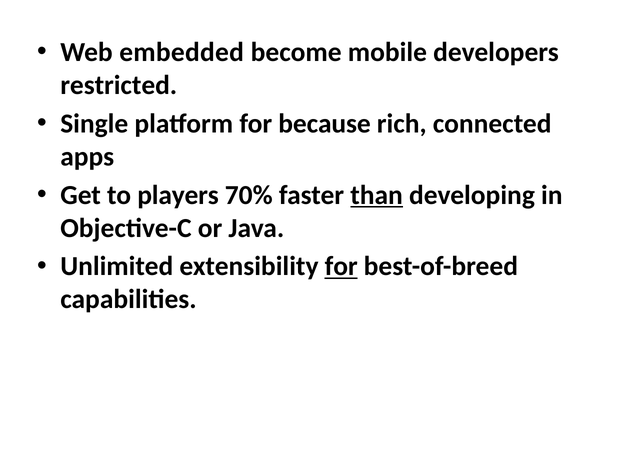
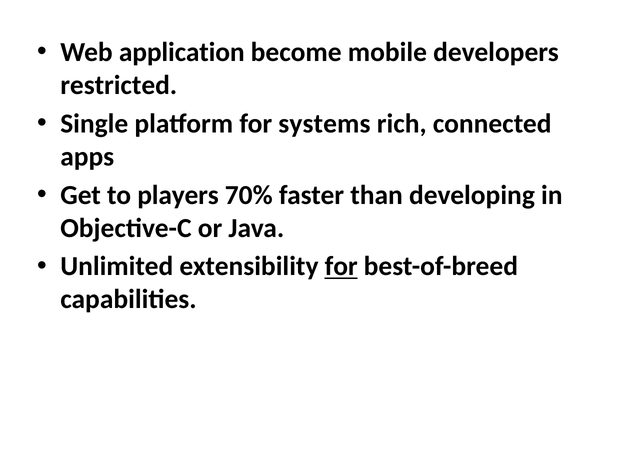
embedded: embedded -> application (182, 52)
because: because -> systems (324, 124)
than underline: present -> none (377, 195)
